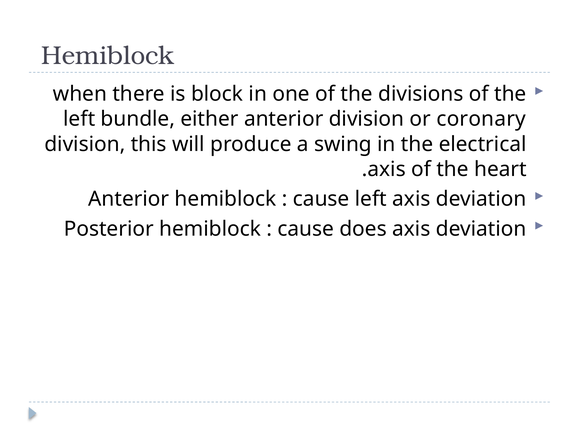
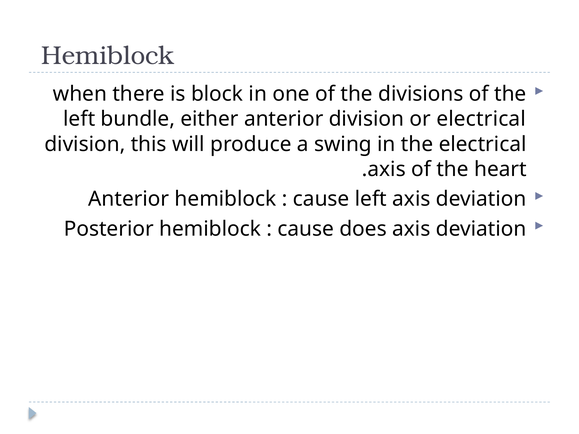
or coronary: coronary -> electrical (481, 119)
